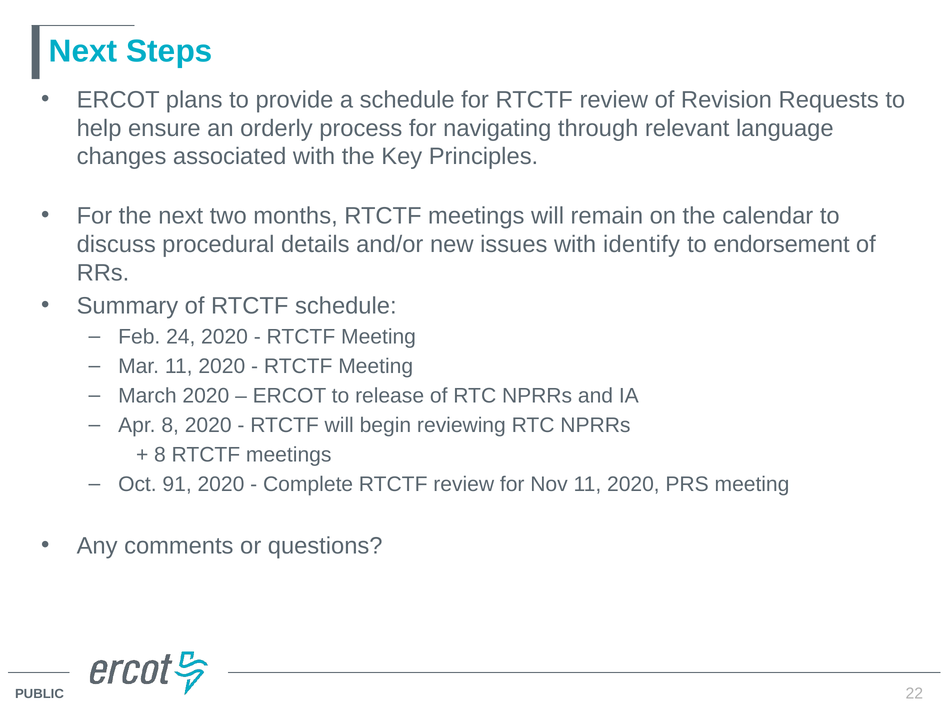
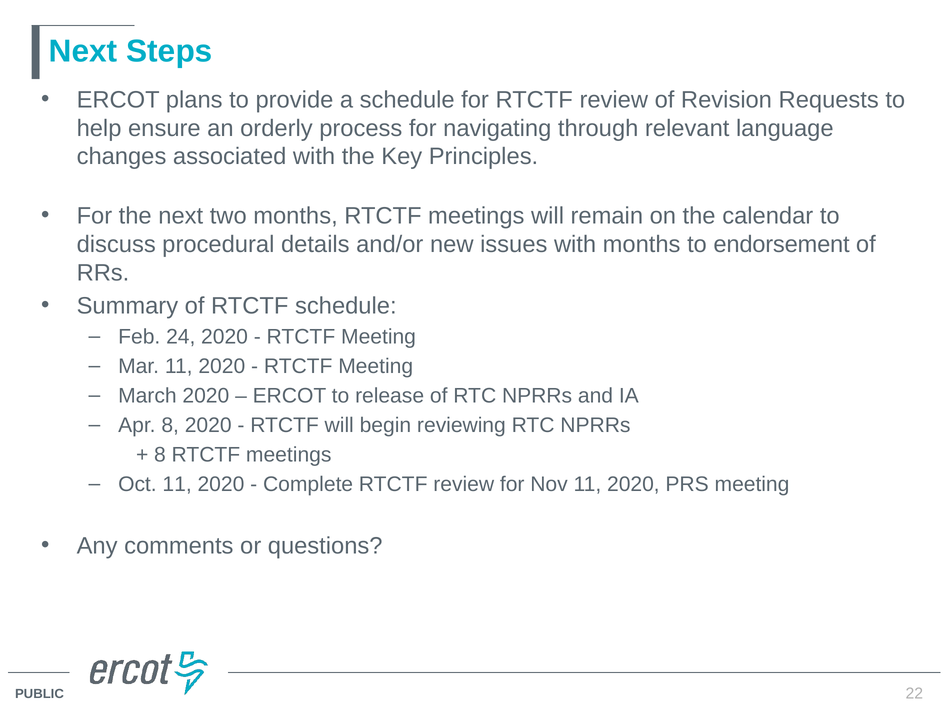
with identify: identify -> months (642, 244)
Oct 91: 91 -> 11 (177, 485)
